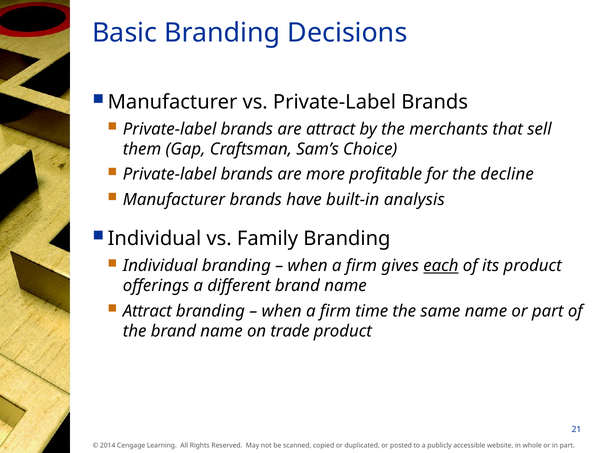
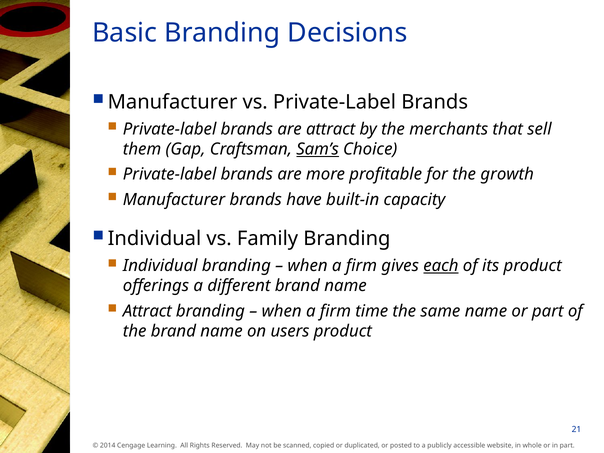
Sam’s underline: none -> present (318, 149)
decline: decline -> growth (507, 174)
analysis: analysis -> capacity (414, 200)
trade: trade -> users (290, 331)
